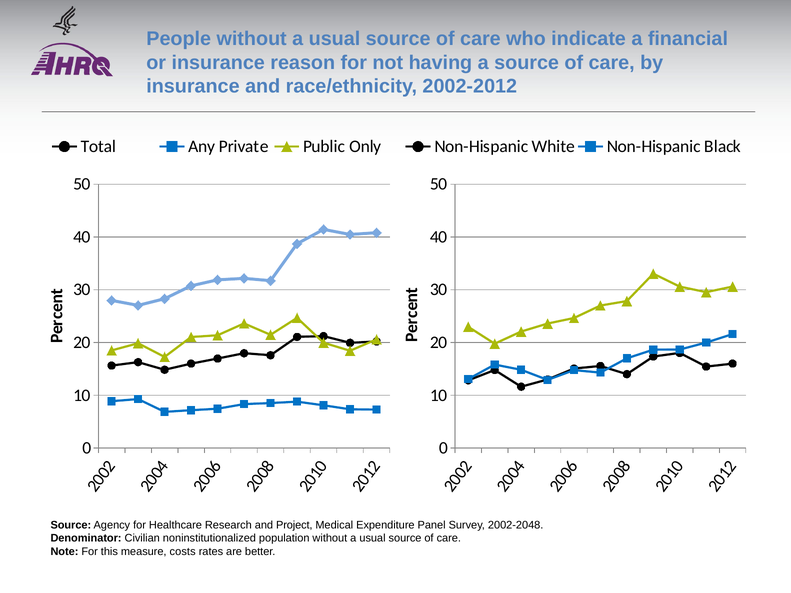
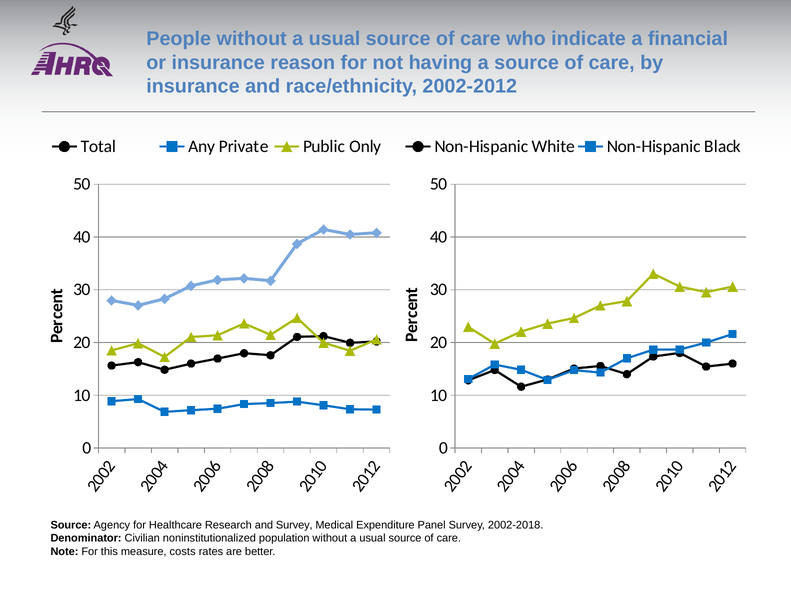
and Project: Project -> Survey (294, 525)
2002-2048: 2002-2048 -> 2002-2018 (516, 525)
